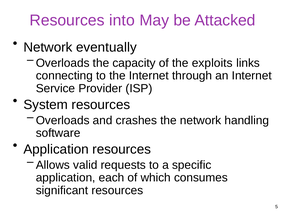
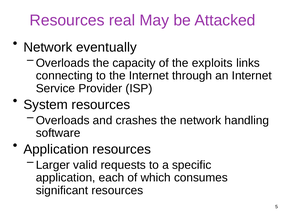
into: into -> real (122, 20)
Allows: Allows -> Larger (53, 165)
